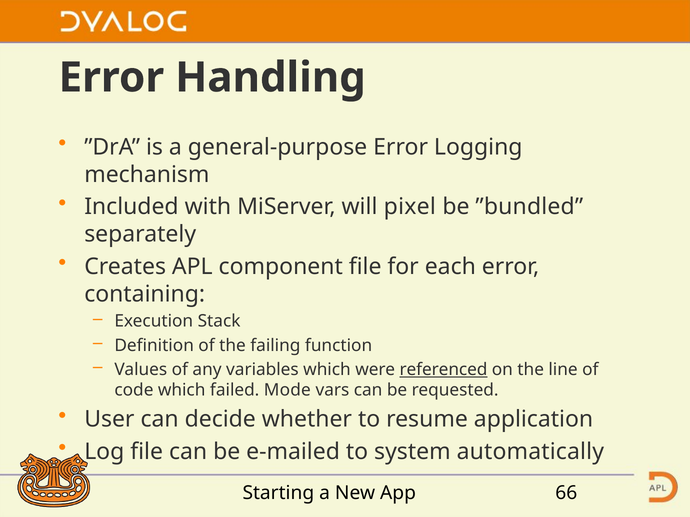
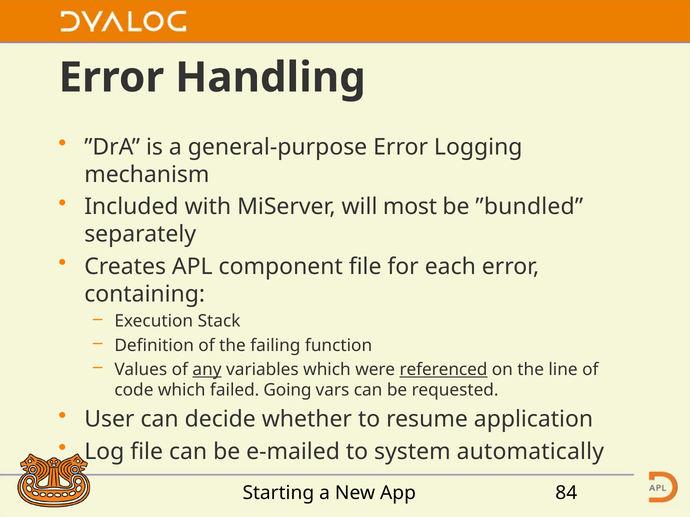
pixel: pixel -> most (410, 207)
any underline: none -> present (207, 370)
Mode: Mode -> Going (288, 391)
66: 66 -> 84 (566, 493)
